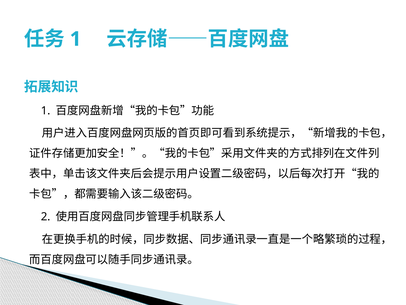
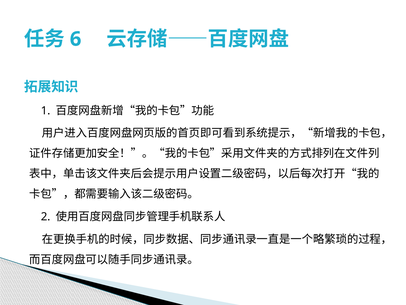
1: 1 -> 6 (76, 39)
